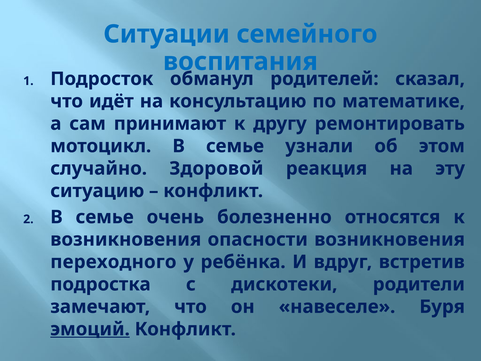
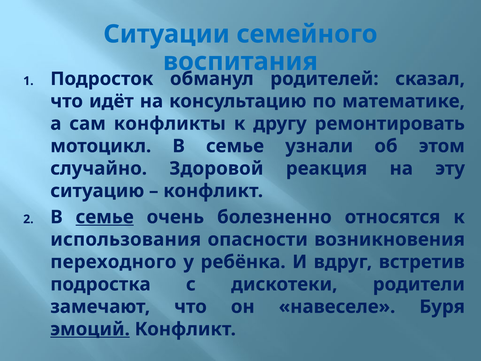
принимают: принимают -> конфликты (170, 124)
семье underline: none -> present (105, 217)
возникновения: возникновения -> использования (126, 239)
